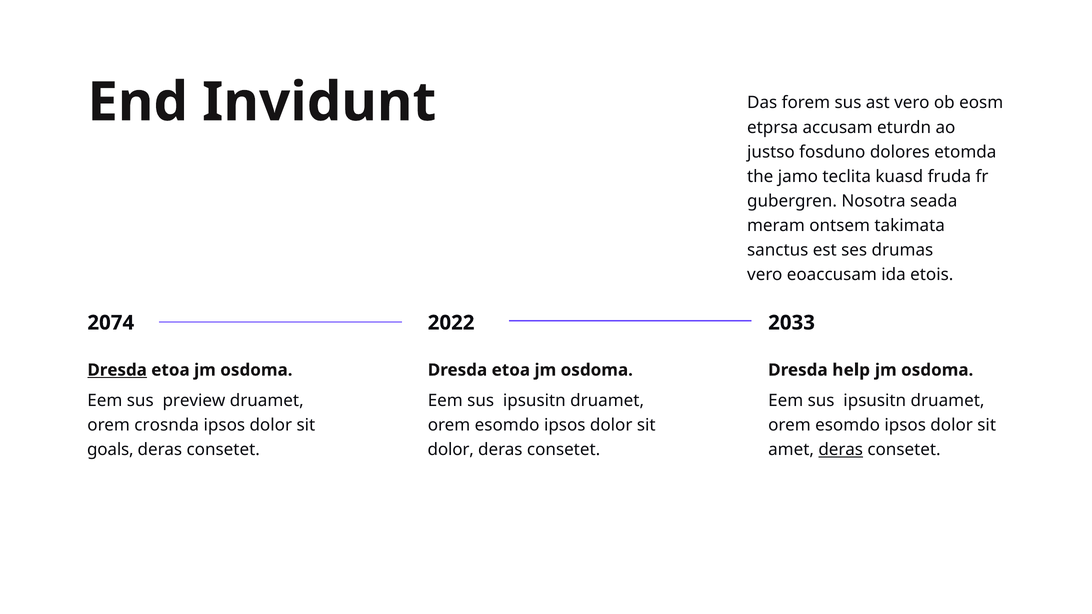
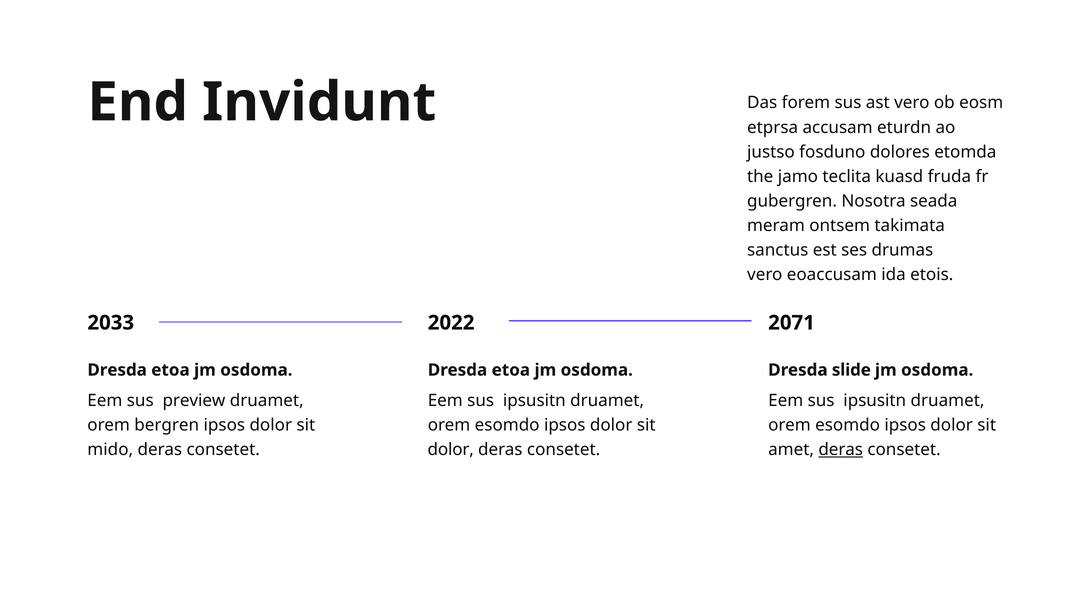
2074: 2074 -> 2033 (111, 323)
2033: 2033 -> 2071 (792, 323)
Dresda underline: present -> none (117, 370)
help: help -> slide (851, 370)
crosnda: crosnda -> bergren (167, 425)
goals: goals -> mido (110, 450)
